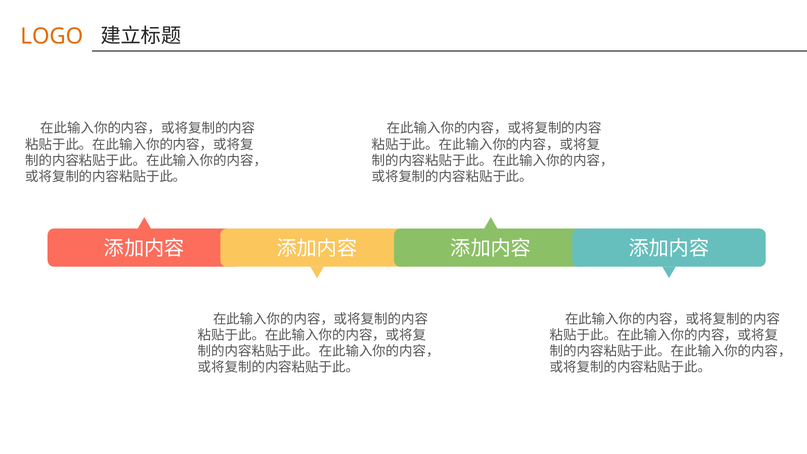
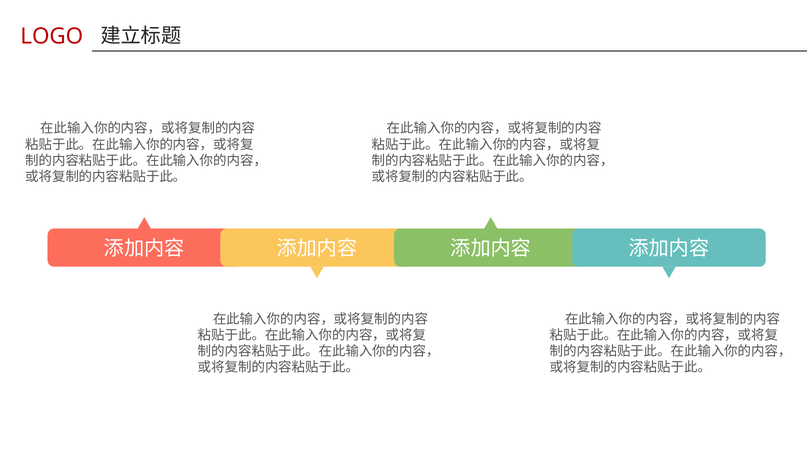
LOGO colour: orange -> red (52, 36)
